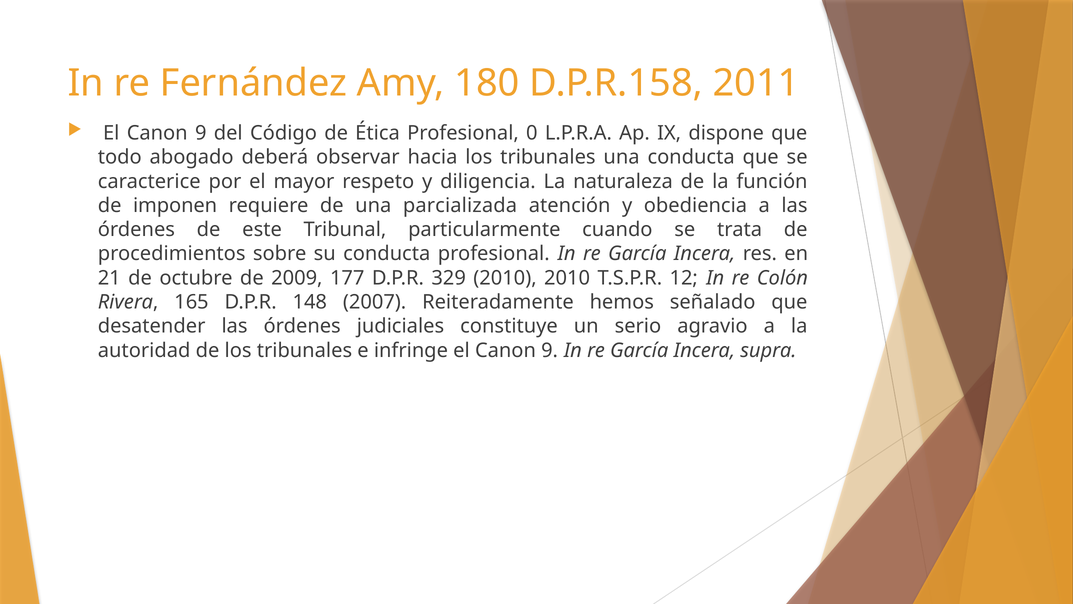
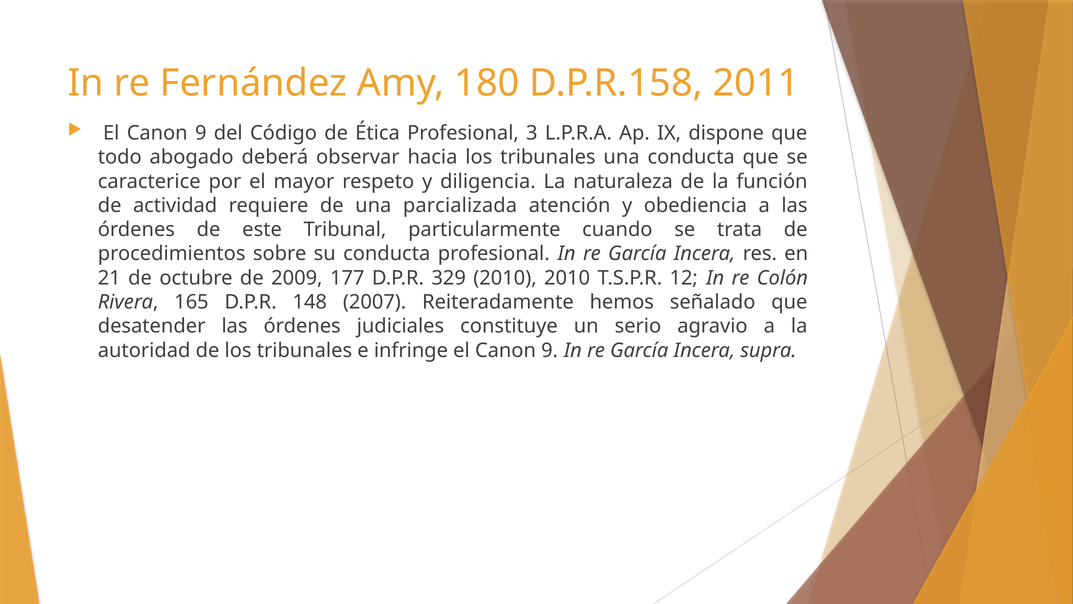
0: 0 -> 3 (532, 133)
imponen: imponen -> actividad (175, 205)
